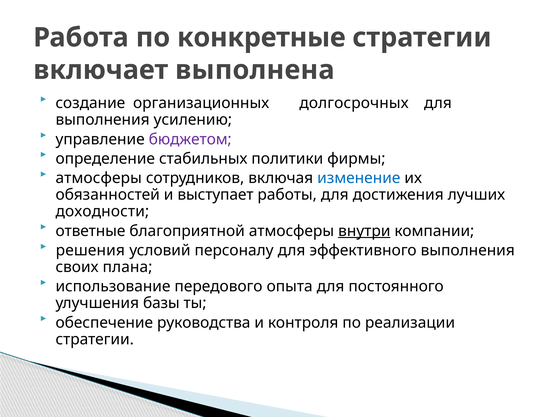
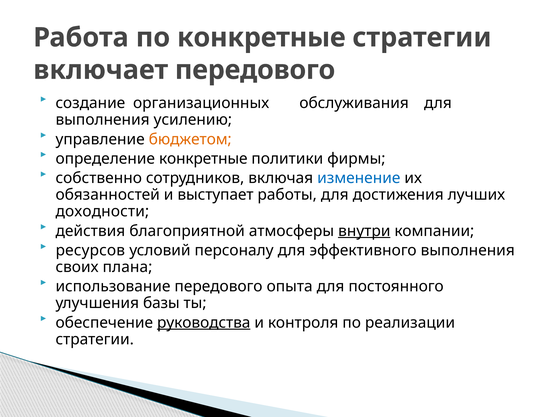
включает выполнена: выполнена -> передового (255, 70)
долгосрочных: долгосрочных -> обслуживания (354, 103)
бюджетом colour: purple -> orange (190, 139)
определение стабильных: стабильных -> конкретные (203, 159)
атмосферы: атмосферы -> собственно (99, 178)
ответные: ответные -> действия (90, 231)
решения: решения -> ресурсов (90, 250)
руководства underline: none -> present (204, 323)
